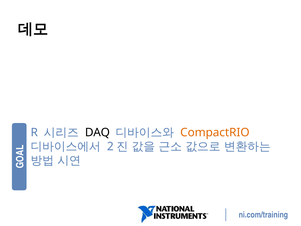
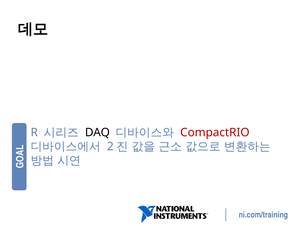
CompactRIO colour: orange -> red (215, 132)
